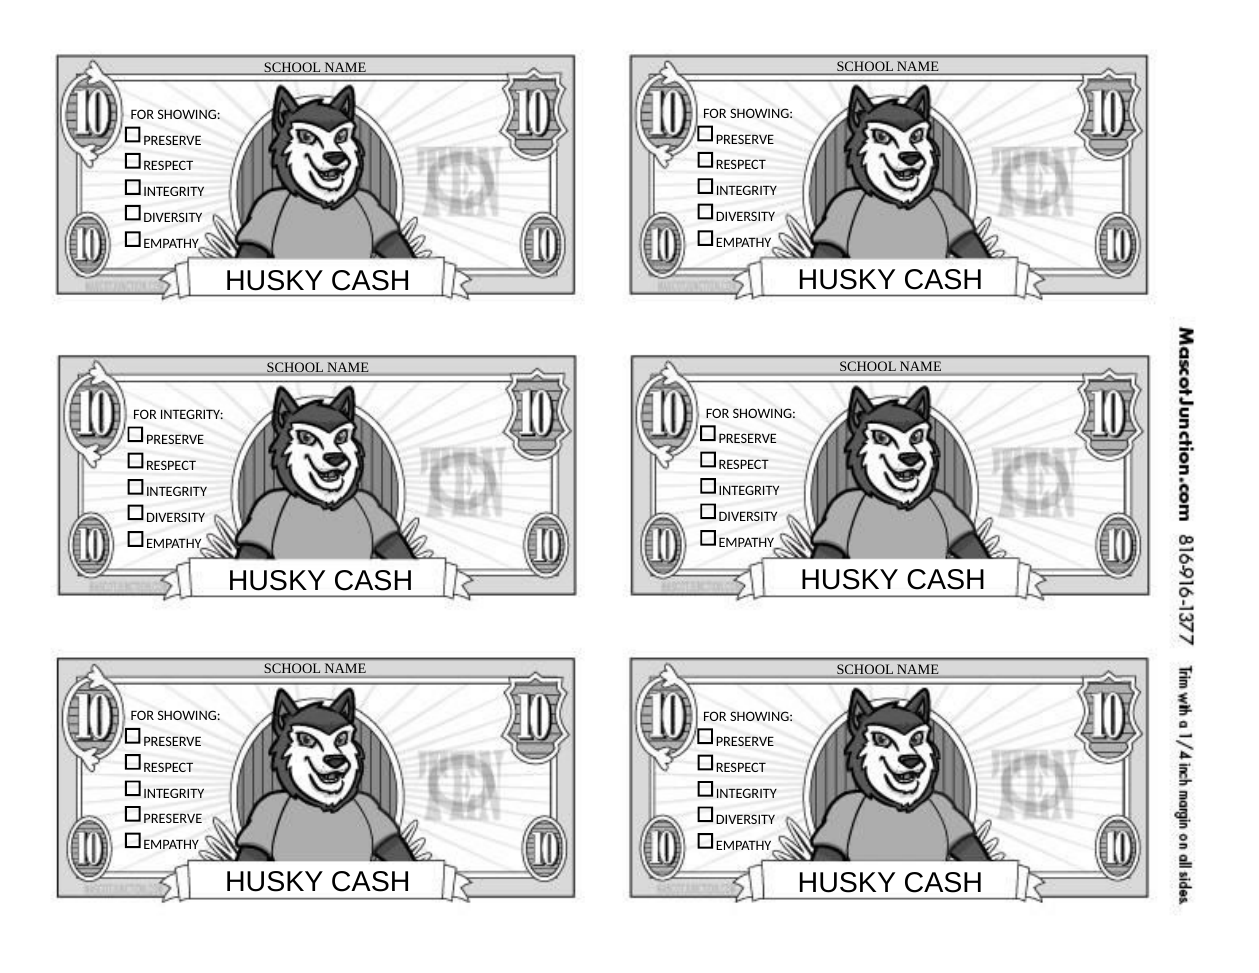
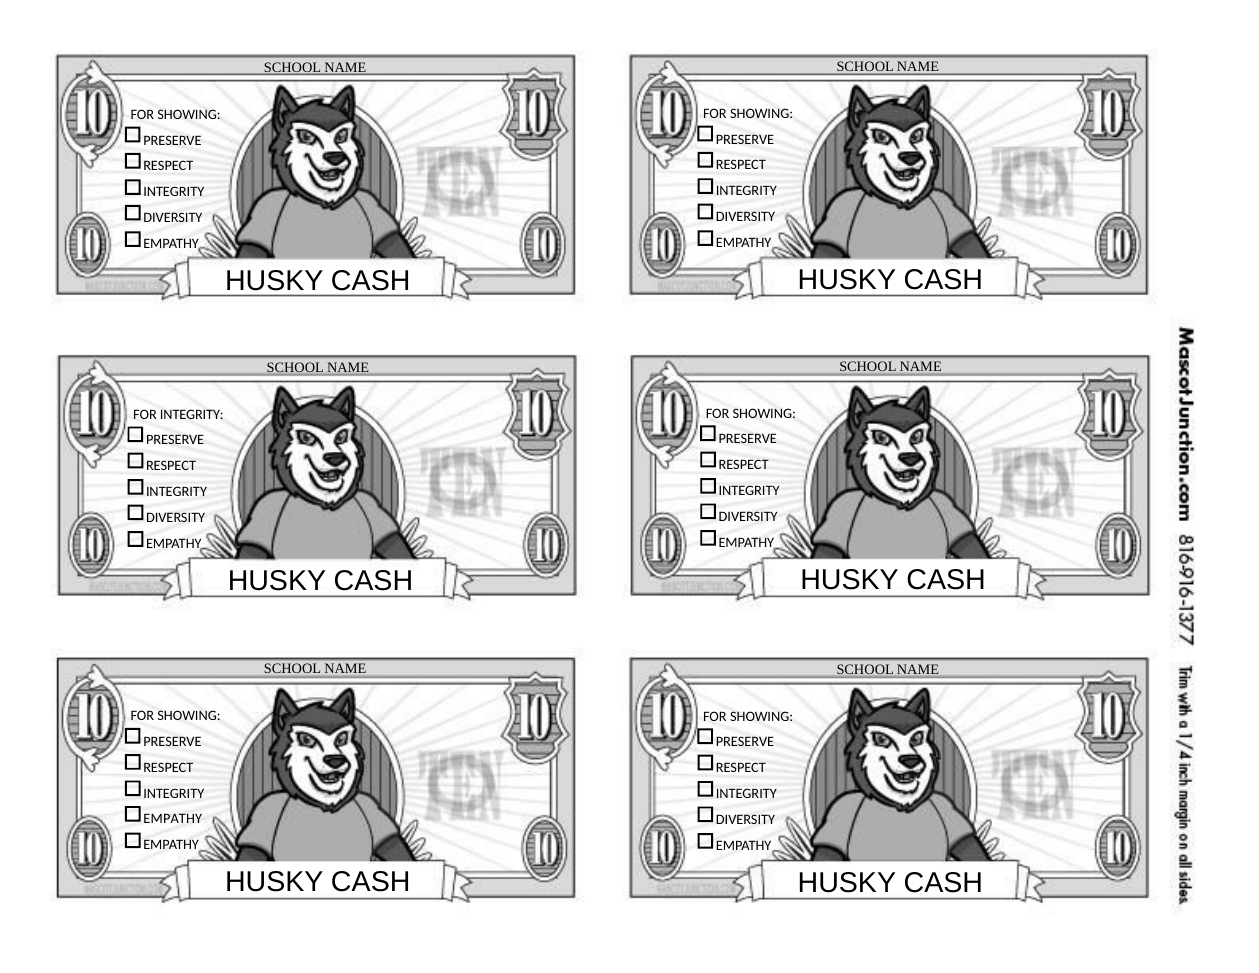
PRESERVE: PRESERVE -> EMPATHY (173, 819)
